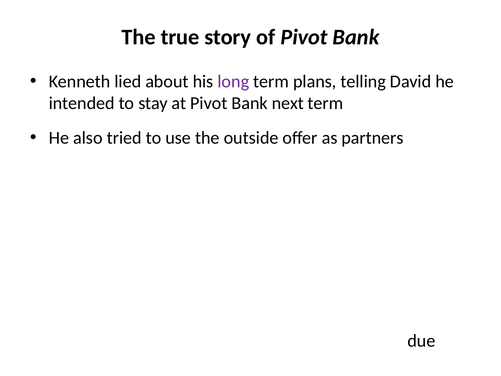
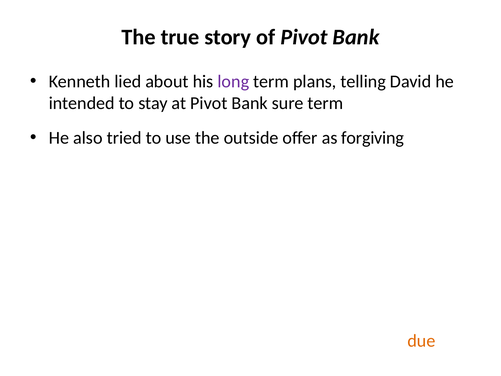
next: next -> sure (288, 103)
partners: partners -> forgiving (373, 138)
due colour: black -> orange (421, 341)
